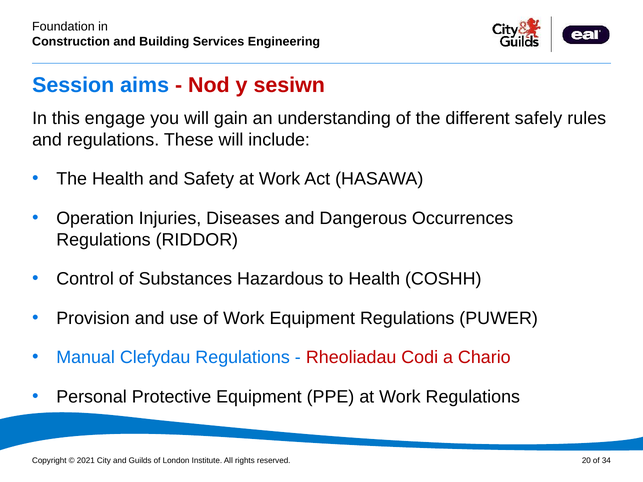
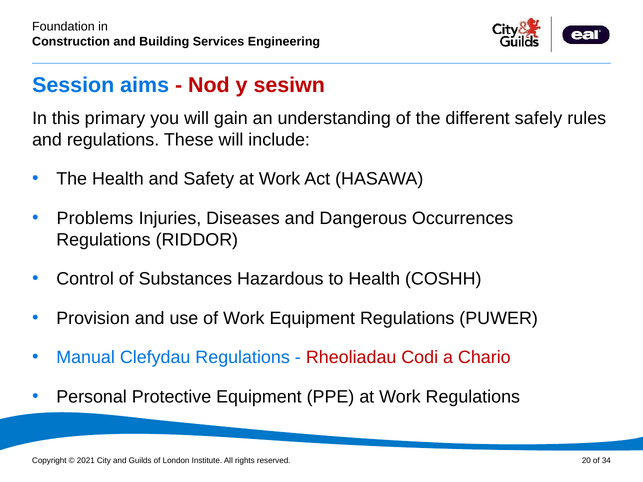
engage: engage -> primary (115, 118)
Operation: Operation -> Problems (95, 218)
